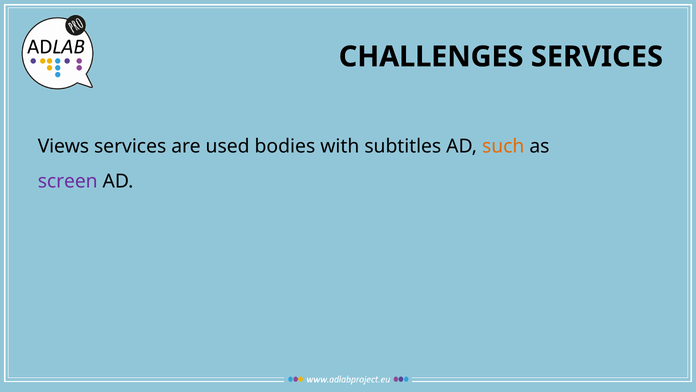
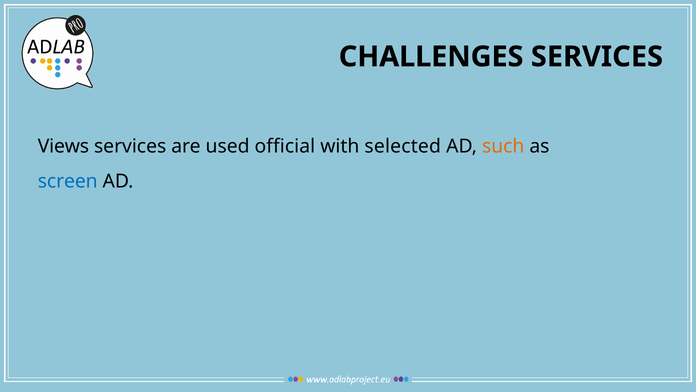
bodies: bodies -> official (285, 146)
subtitles: subtitles -> selected (403, 146)
screen colour: purple -> blue (68, 181)
